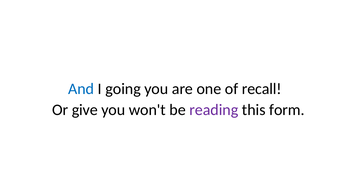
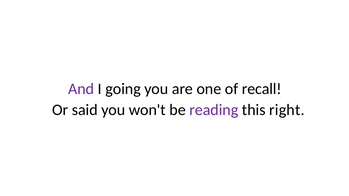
And colour: blue -> purple (81, 89)
give: give -> said (85, 110)
form: form -> right (287, 110)
